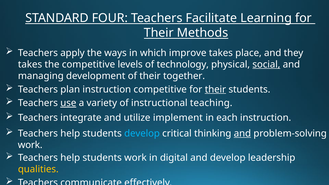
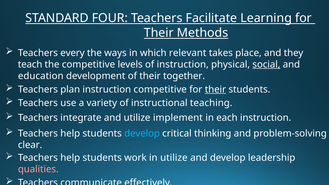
apply: apply -> every (72, 53)
improve: improve -> relevant (188, 53)
takes: takes -> teach (30, 64)
of technology: technology -> instruction (183, 64)
managing: managing -> education (41, 76)
use underline: present -> none (68, 103)
and underline: present -> none (242, 133)
work: work -> clear (30, 145)
in digital: digital -> utilize (174, 158)
qualities colour: yellow -> pink (38, 169)
